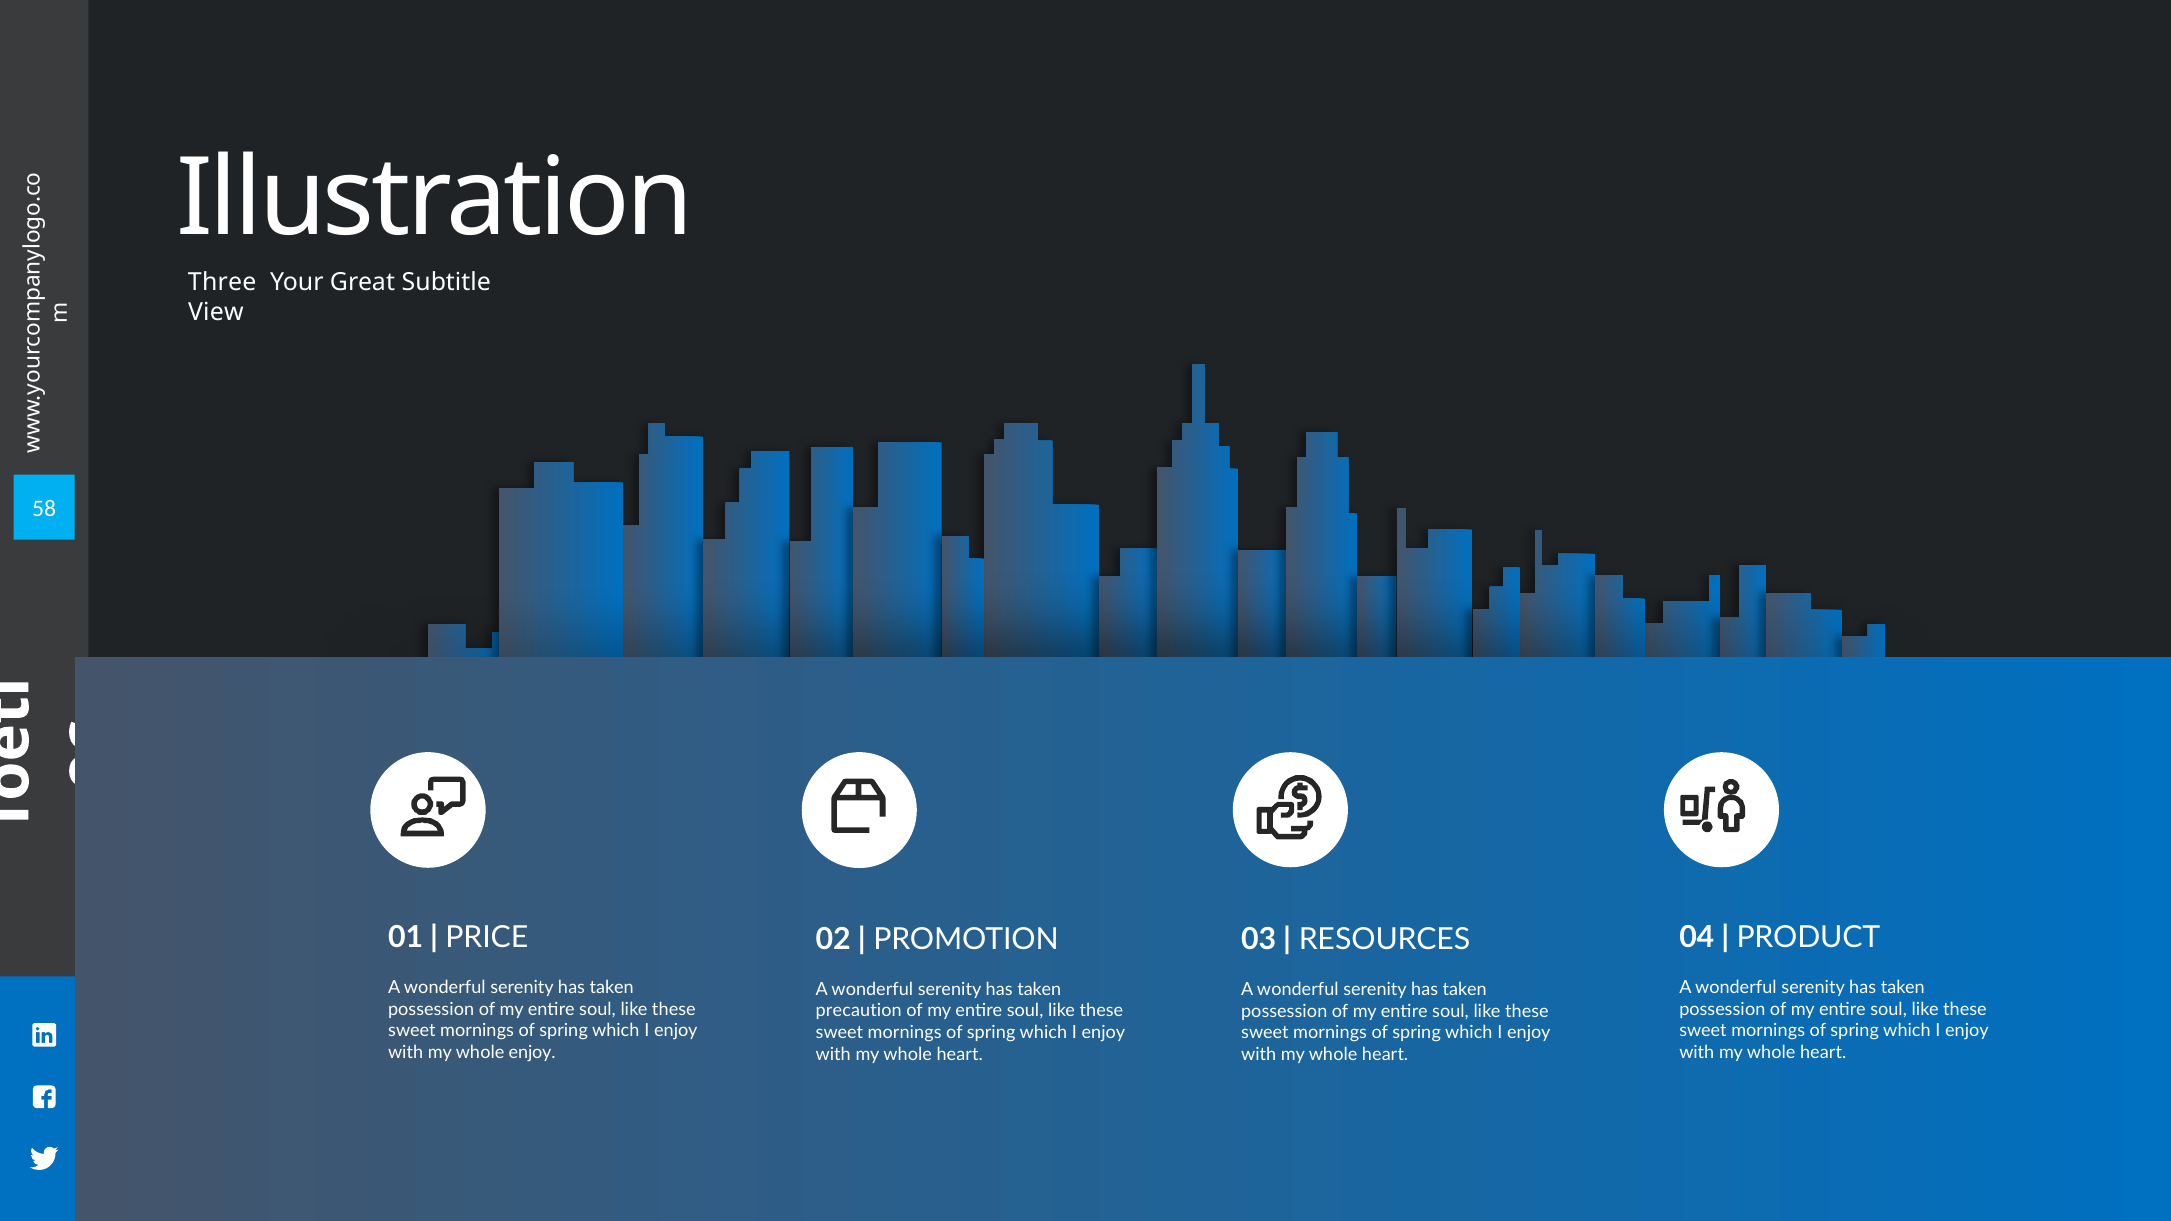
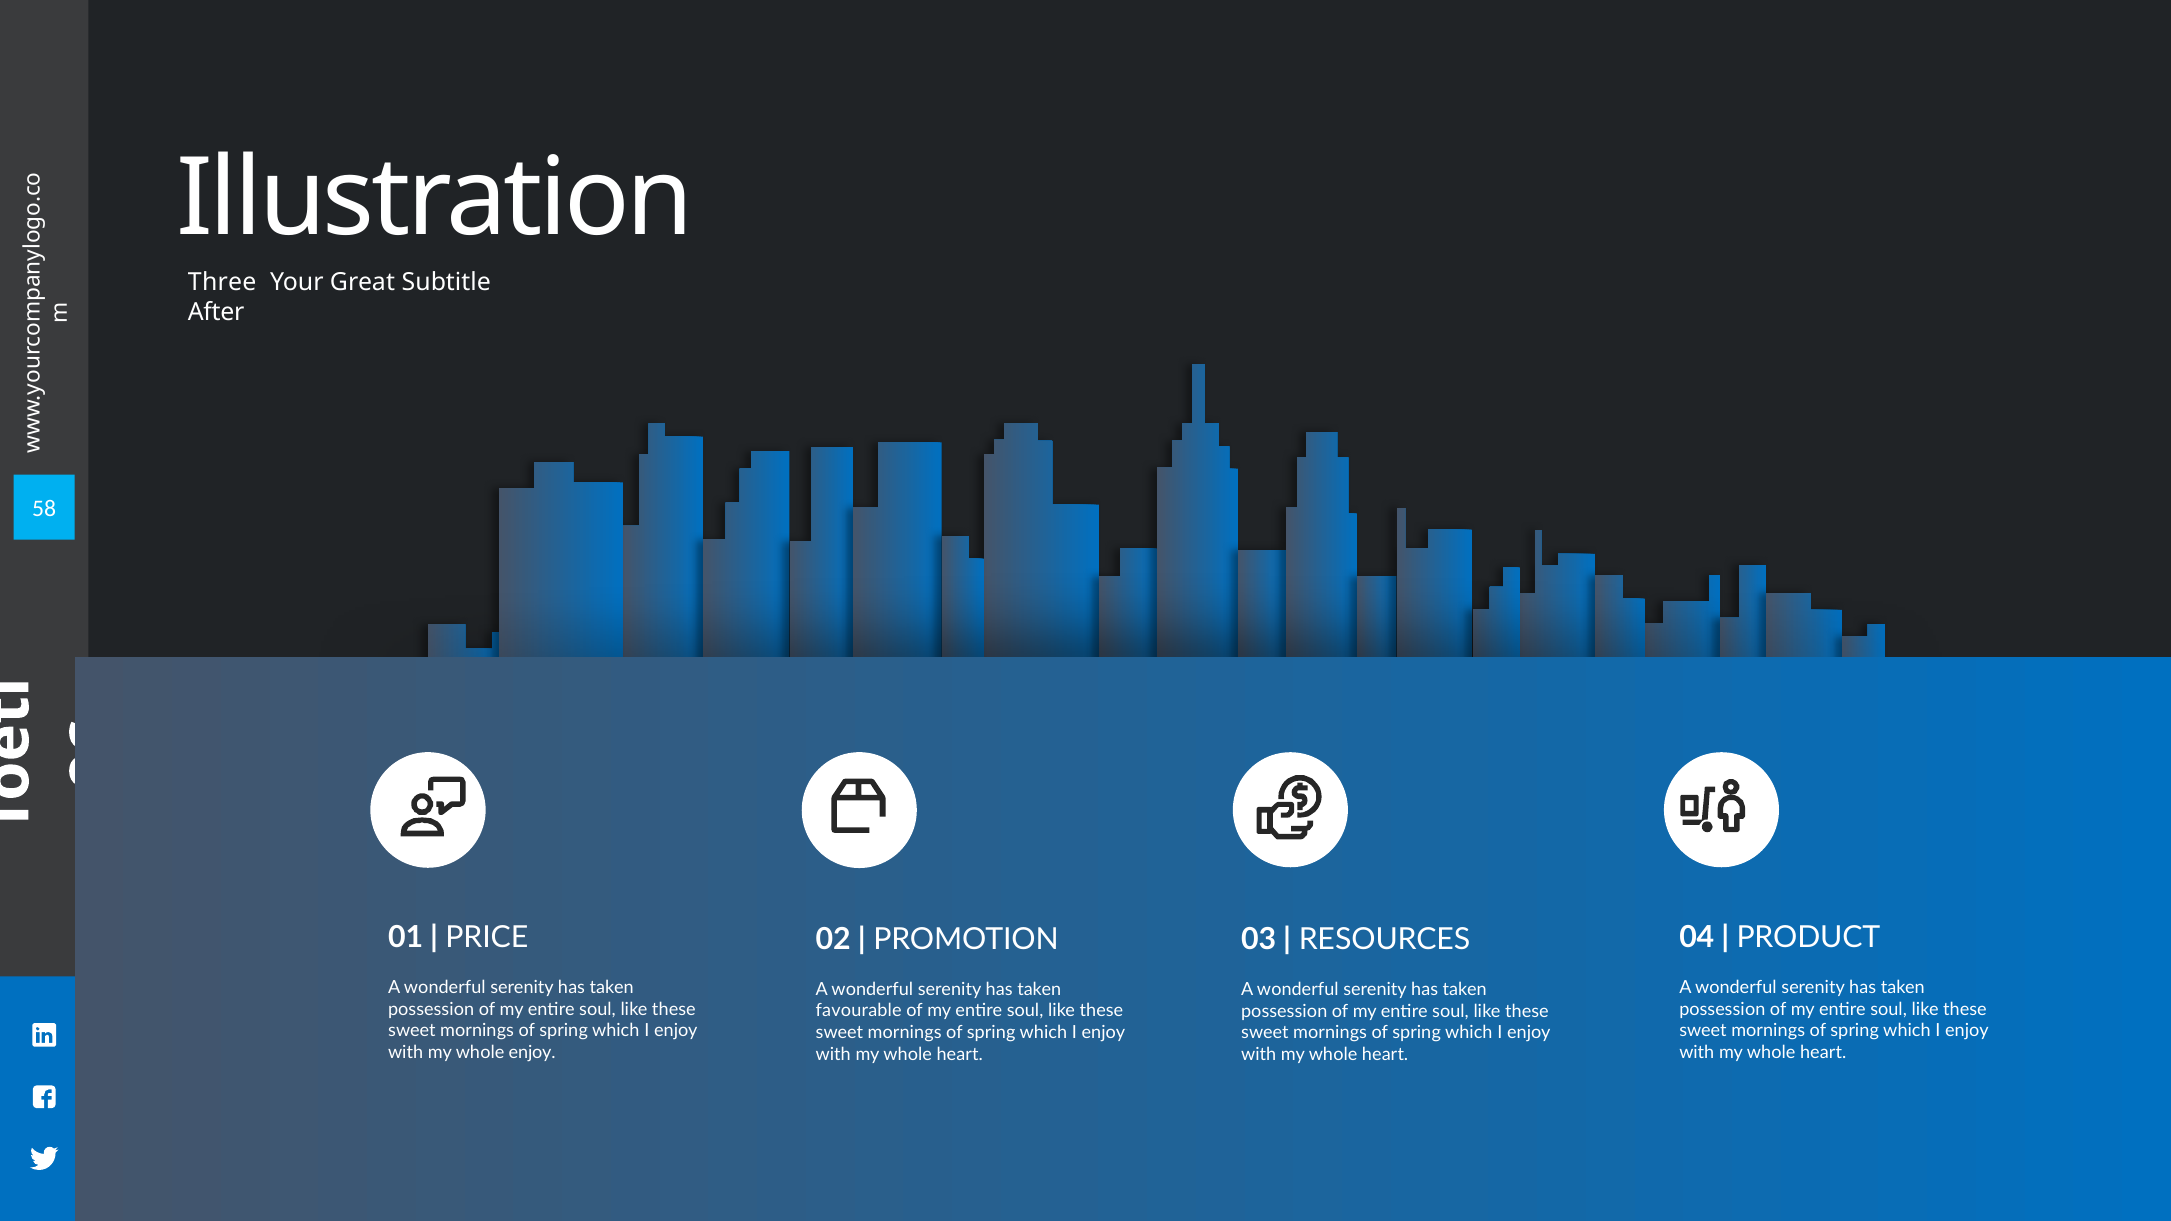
View: View -> After (216, 312)
precaution: precaution -> favourable (859, 1011)
